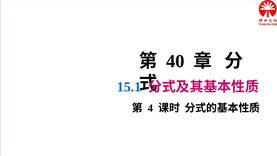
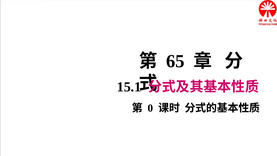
40: 40 -> 65 (175, 61)
15.1 colour: blue -> black (129, 87)
4: 4 -> 0 (150, 108)
